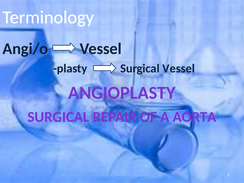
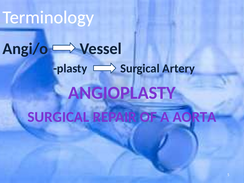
Surgical Vessel: Vessel -> Artery (179, 69)
